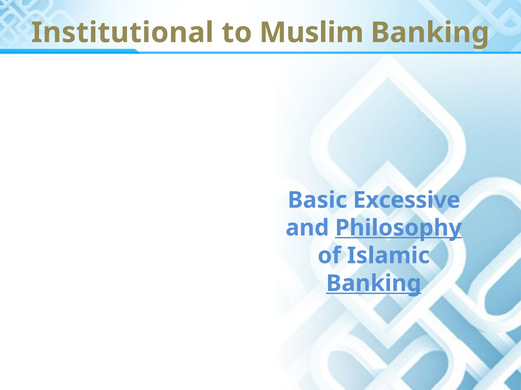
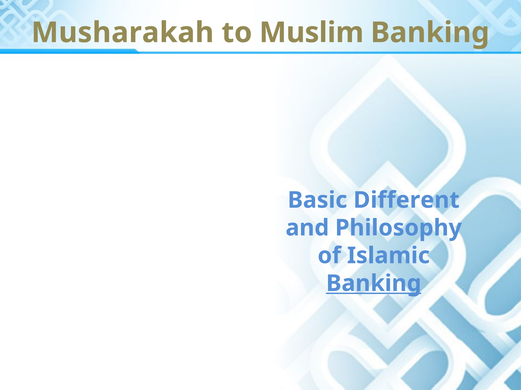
Institutional: Institutional -> Musharakah (123, 33)
Excessive: Excessive -> Different (406, 200)
Philosophy underline: present -> none (398, 228)
